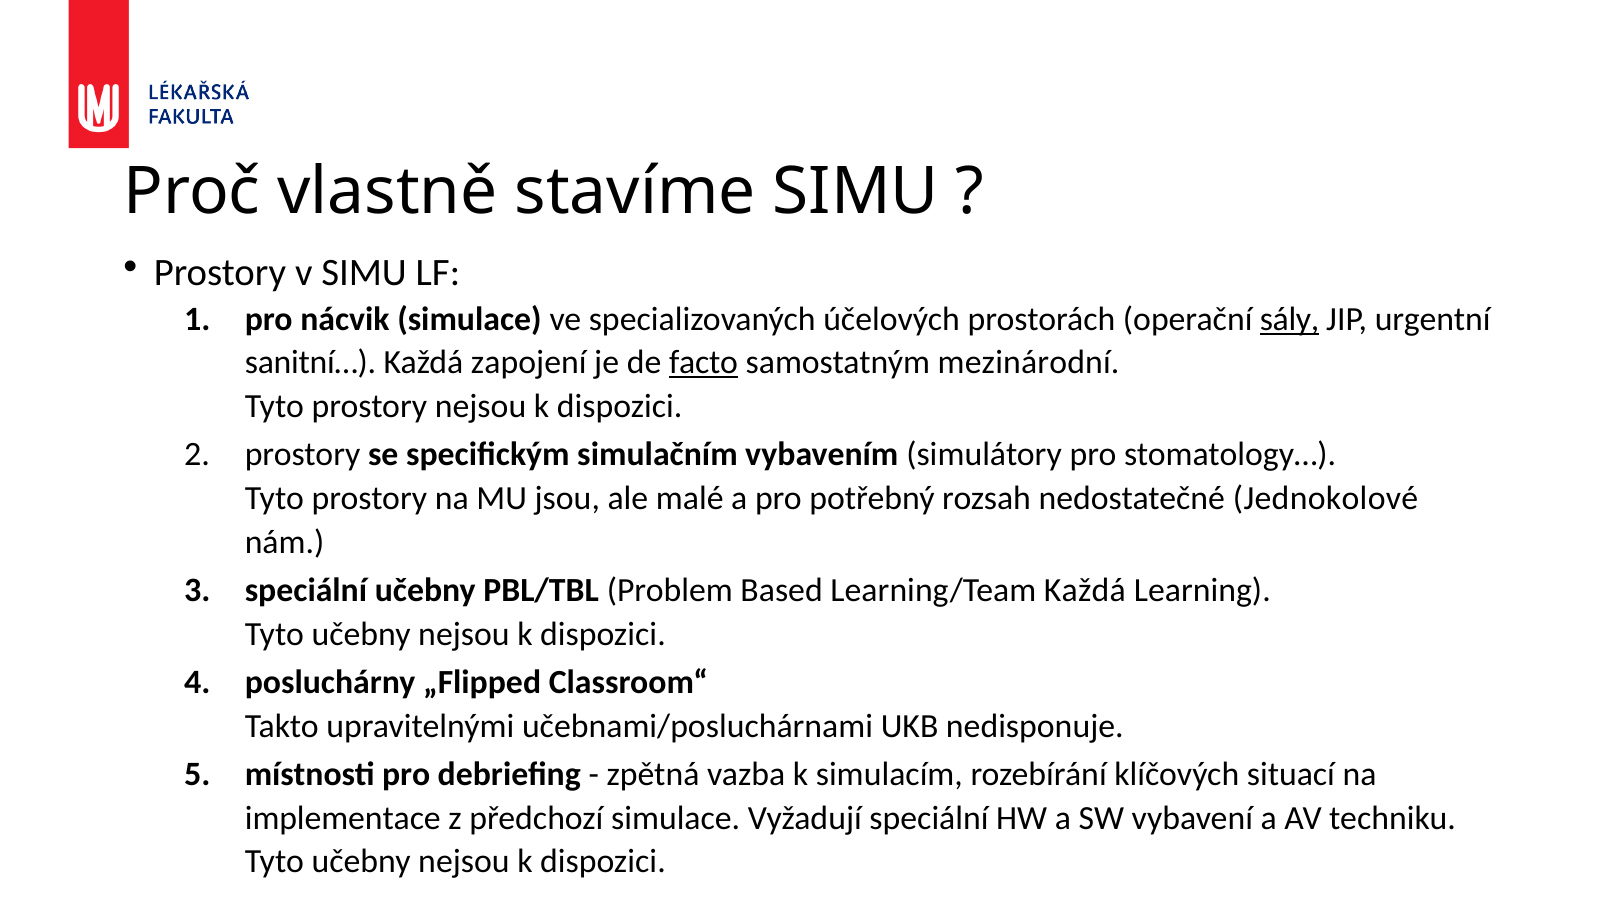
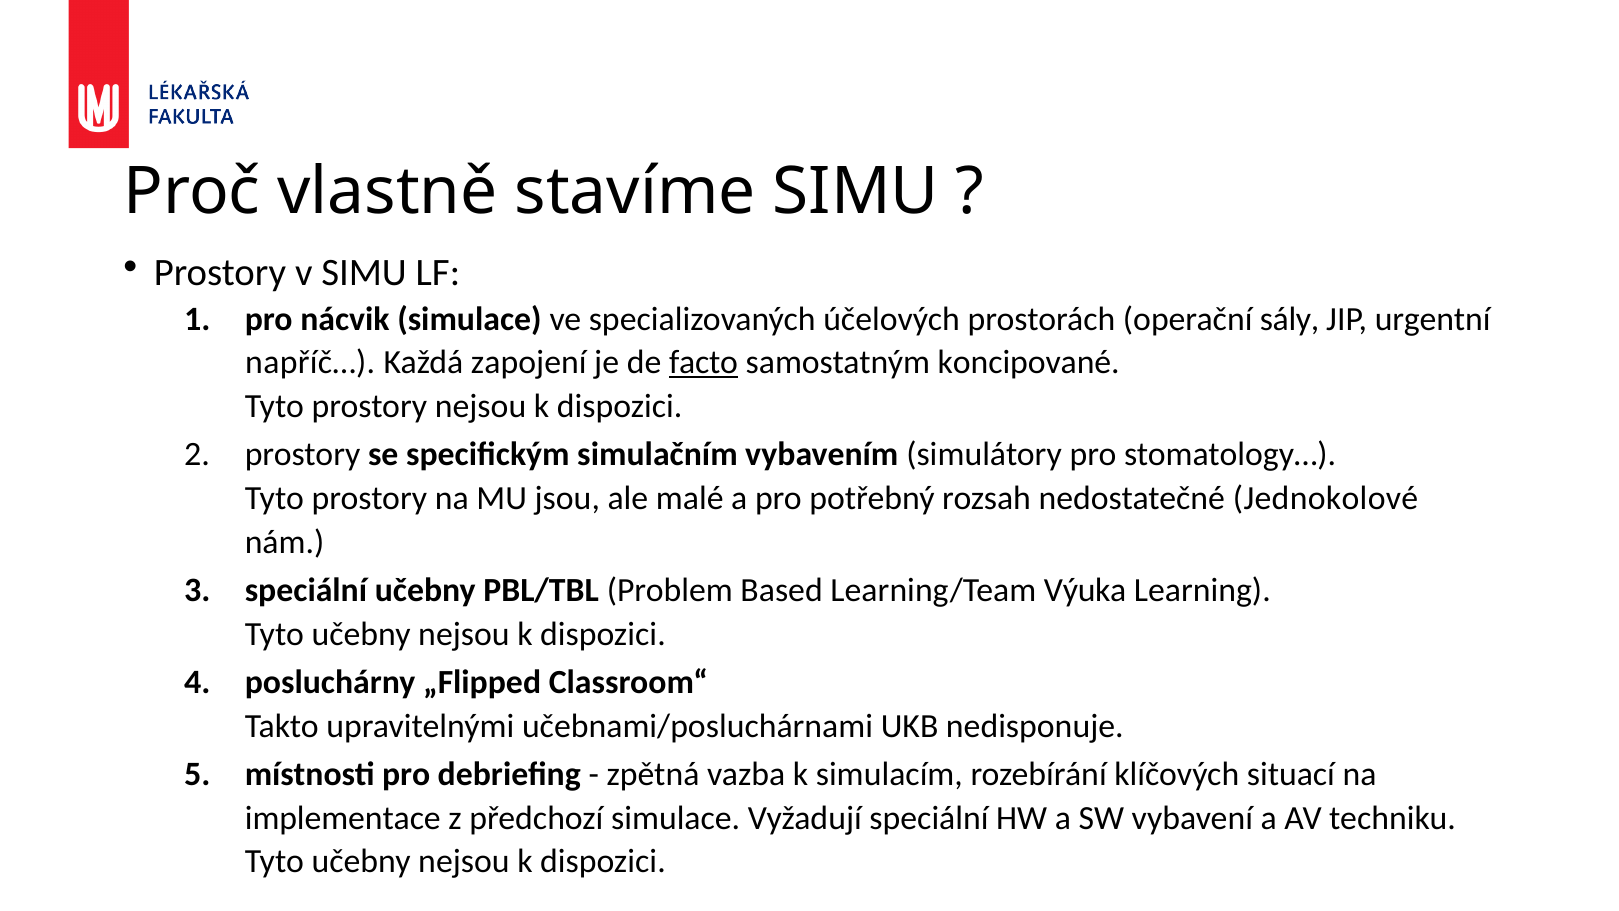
sály underline: present -> none (1290, 319)
sanitní…: sanitní… -> napříč… (310, 363)
mezinárodní: mezinárodní -> koncipované (1029, 363)
Learning/Team Každá: Každá -> Výuka (1085, 590)
